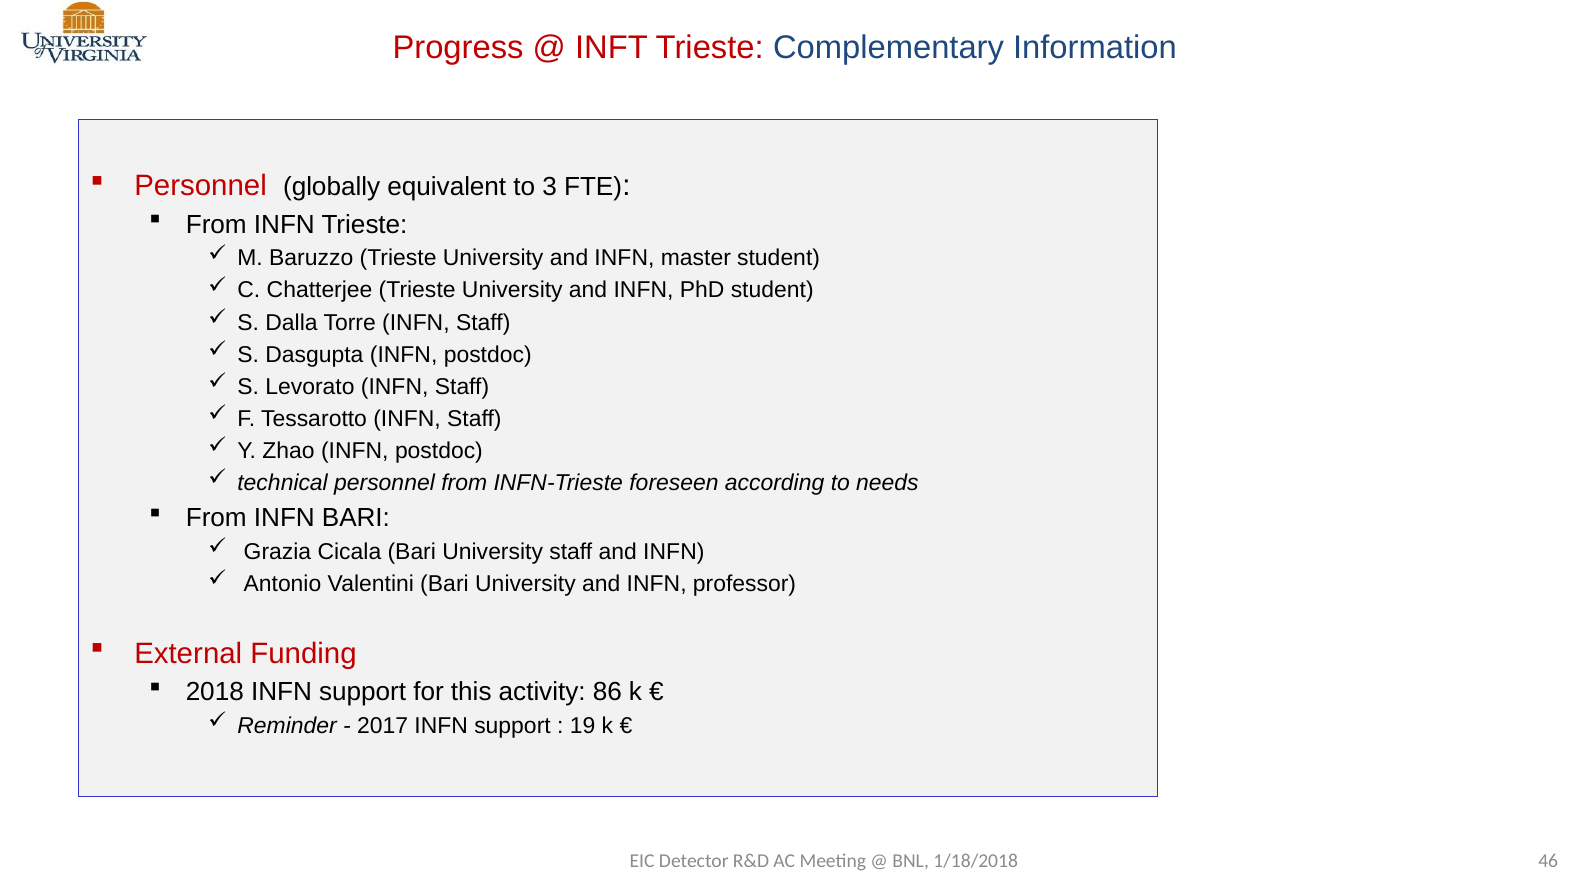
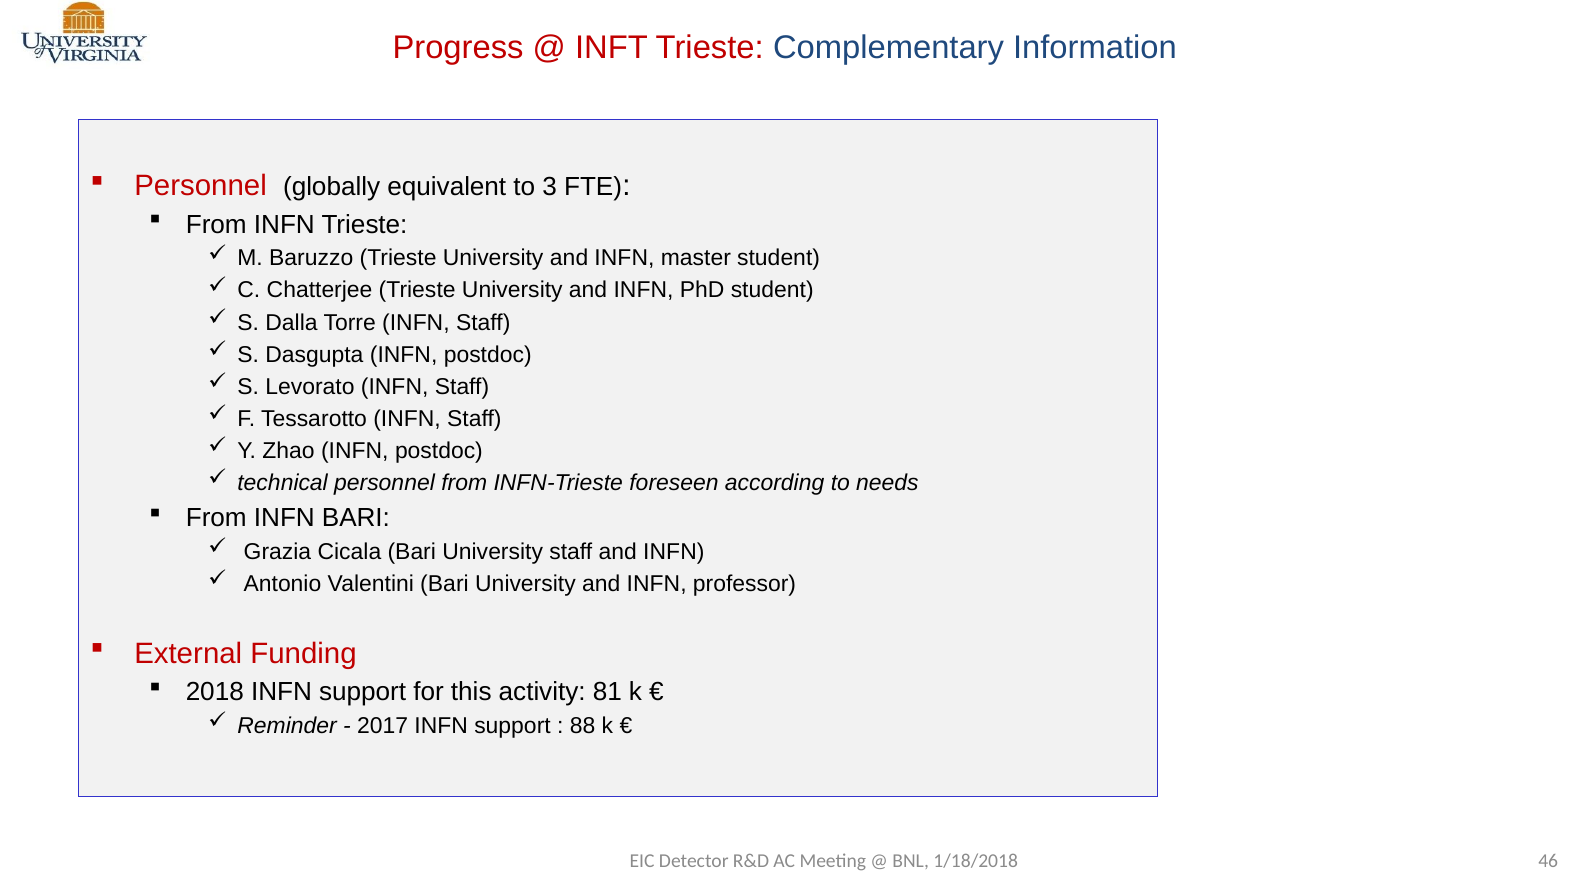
86: 86 -> 81 (607, 692)
19: 19 -> 88 (583, 726)
